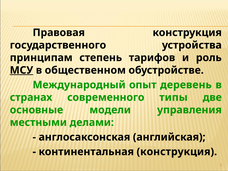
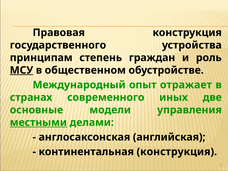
тарифов: тарифов -> граждан (152, 58)
деревень: деревень -> отражает (186, 85)
типы: типы -> иных (174, 97)
местными underline: none -> present (38, 122)
